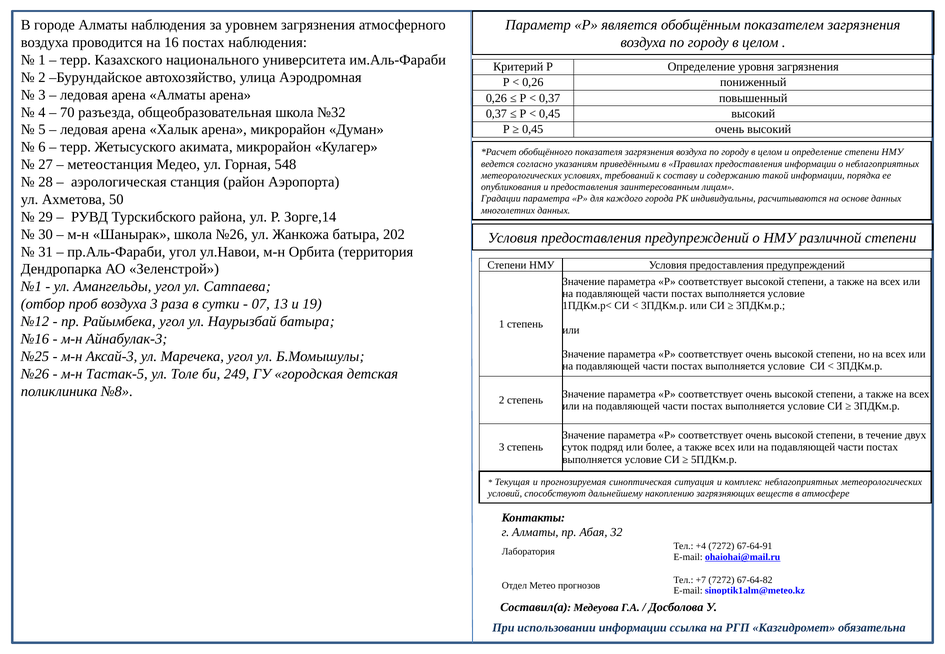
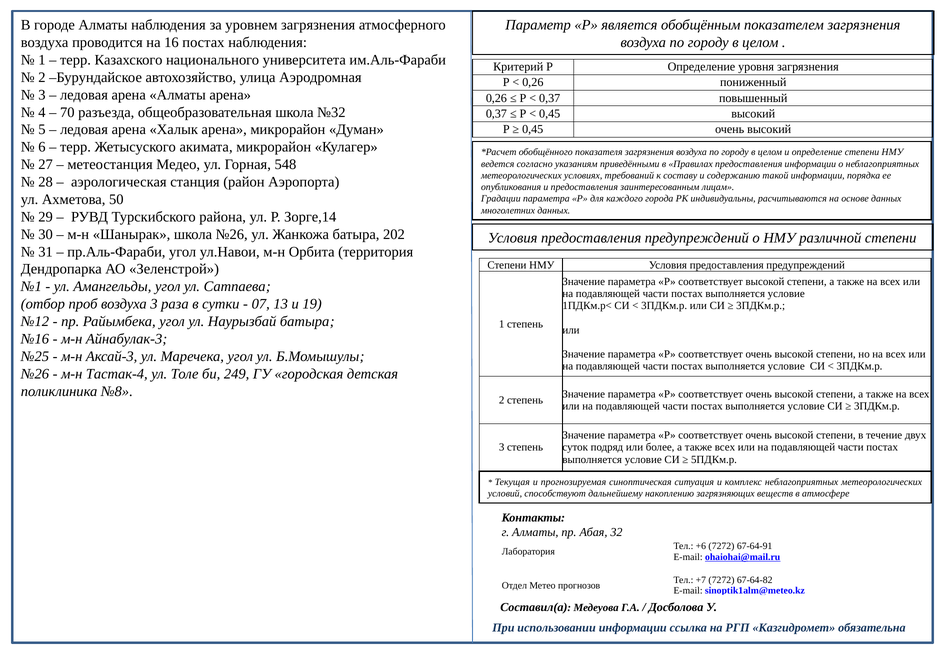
Тастак-5: Тастак-5 -> Тастак-4 (117, 374)
+4: +4 -> +6 (701, 546)
